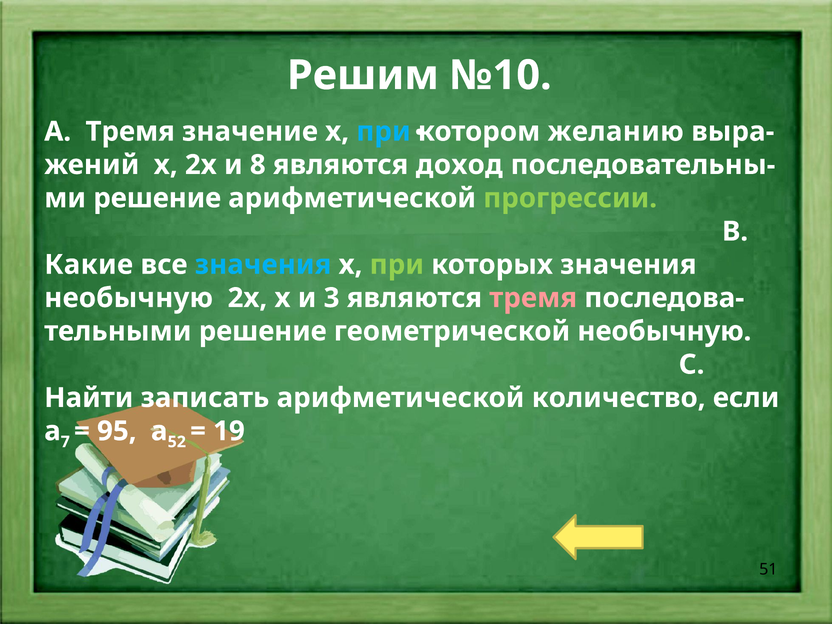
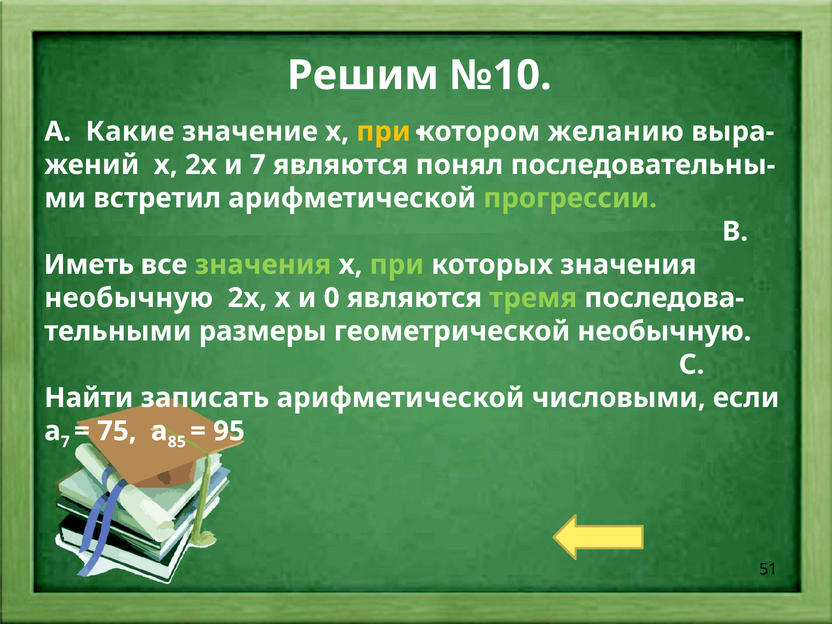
А Тремя: Тремя -> Какие (130, 132)
при colour: light blue -> yellow (383, 132)
и 8: 8 -> 7 (258, 165)
доход: доход -> понял (459, 165)
решение: решение -> встретил (157, 198)
Какие: Какие -> Иметь (89, 265)
значения colour: light blue -> light green (263, 265)
3: 3 -> 0 (332, 298)
тремя colour: pink -> light green (533, 298)
решение: решение -> размеры (263, 331)
количество: количество -> числовыми (619, 398)
95: 95 -> 75 (117, 431)
52: 52 -> 85 (177, 442)
19: 19 -> 95 (229, 431)
